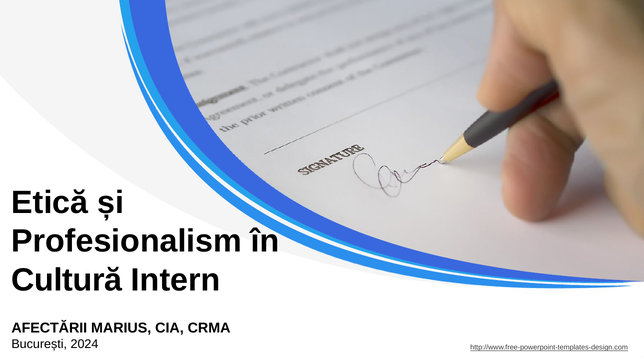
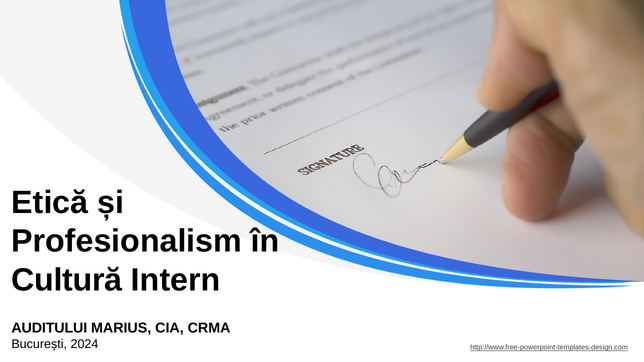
AFECTĂRII: AFECTĂRII -> AUDITULUI (49, 328)
